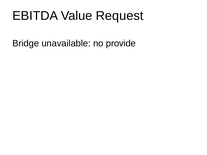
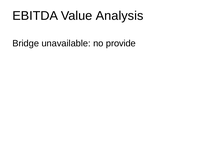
Request: Request -> Analysis (120, 16)
